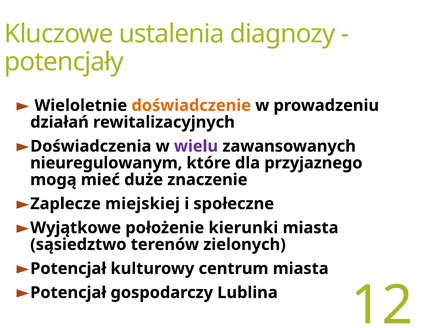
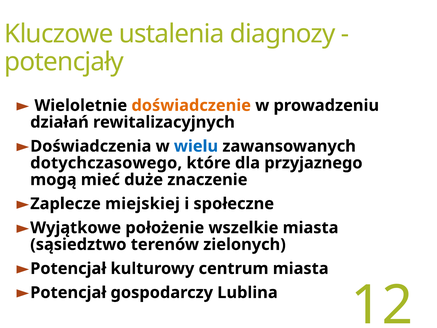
wielu colour: purple -> blue (196, 146)
nieuregulowanym: nieuregulowanym -> dotychczasowego (106, 163)
kierunki: kierunki -> wszelkie (243, 228)
